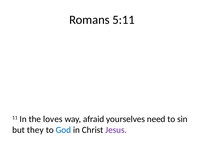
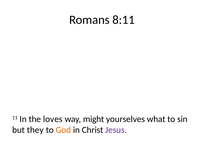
5:11: 5:11 -> 8:11 (124, 20)
afraid: afraid -> might (94, 119)
need: need -> what (156, 119)
God colour: blue -> orange (63, 130)
